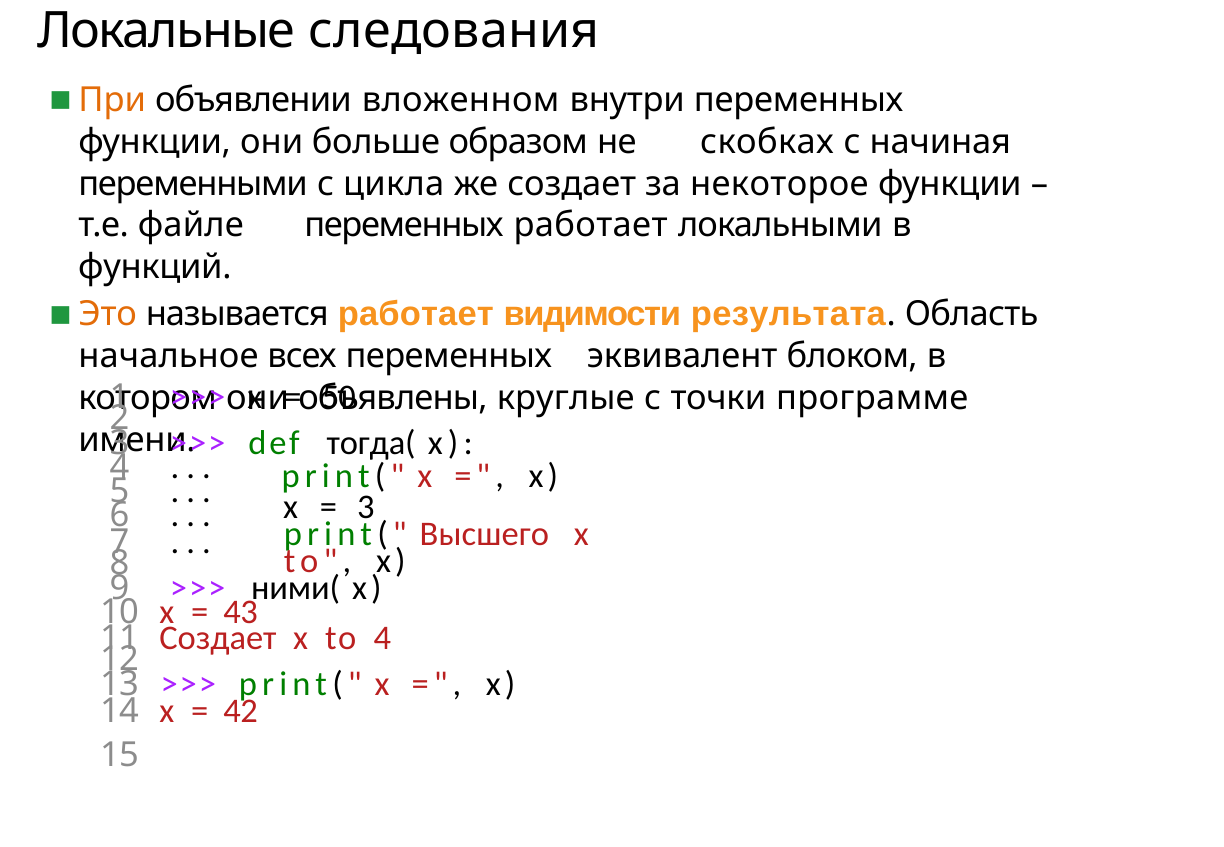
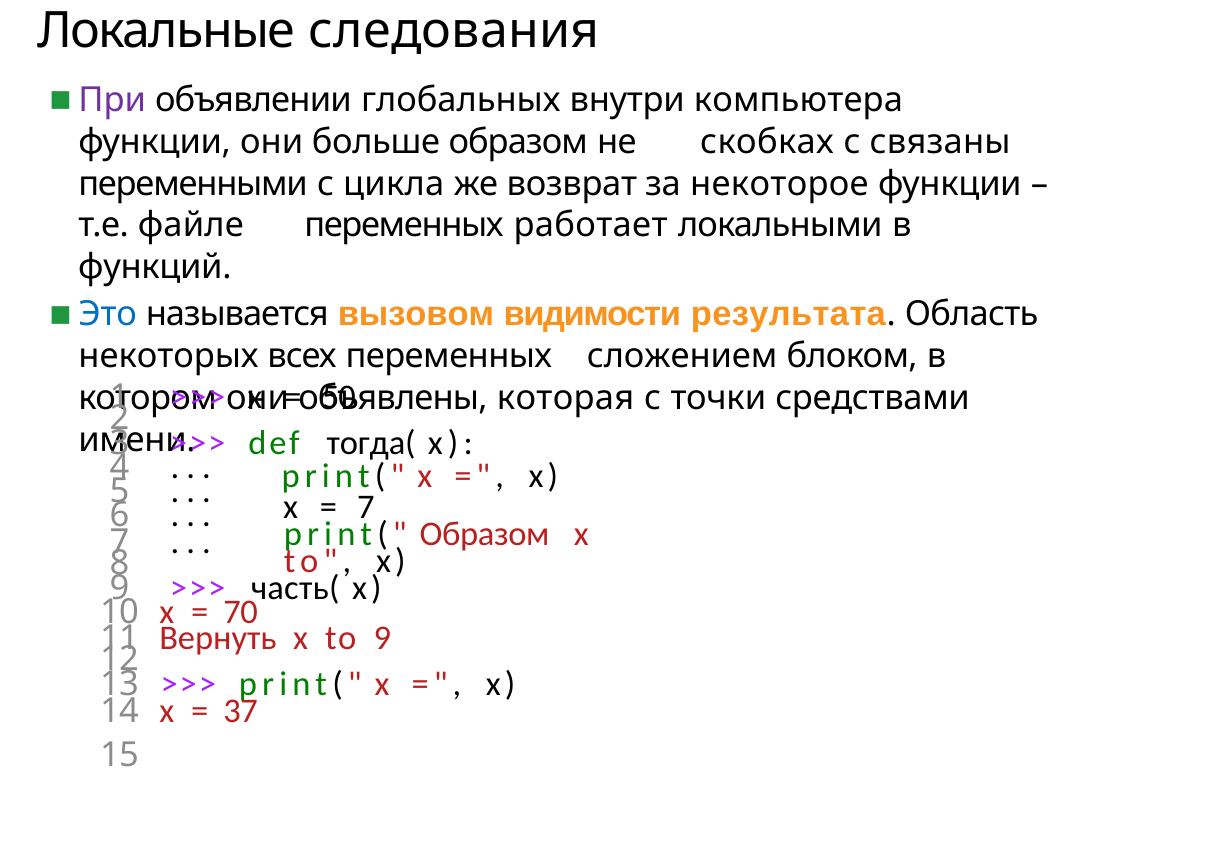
При colour: orange -> purple (112, 100)
вложенном: вложенном -> глобальных (461, 100)
внутри переменных: переменных -> компьютера (798, 100)
начиная: начиная -> связаны (940, 142)
же создает: создает -> возврат (572, 184)
Это colour: orange -> blue (108, 315)
называется работает: работает -> вызовом (416, 315)
начальное: начальное -> некоторых (169, 357)
эквивалент: эквивалент -> сложением (682, 357)
круглые: круглые -> которая (566, 398)
программе: программе -> средствами (873, 398)
3: 3 -> 7 (366, 508)
print( Высшего: Высшего -> Образом (485, 534)
ними(: ними( -> часть( (295, 588)
43: 43 -> 70 (241, 612)
Создает: Создает -> Вернуть (218, 639)
to 4: 4 -> 9 (382, 639)
42: 42 -> 37 (241, 711)
